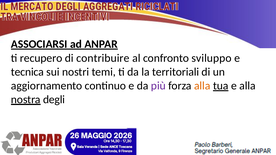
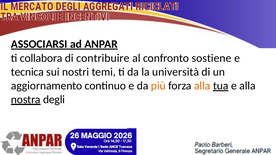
recupero: recupero -> collabora (41, 58)
sviluppo: sviluppo -> sostiene (212, 58)
territoriali: territoriali -> università (176, 72)
più colour: purple -> orange (158, 86)
